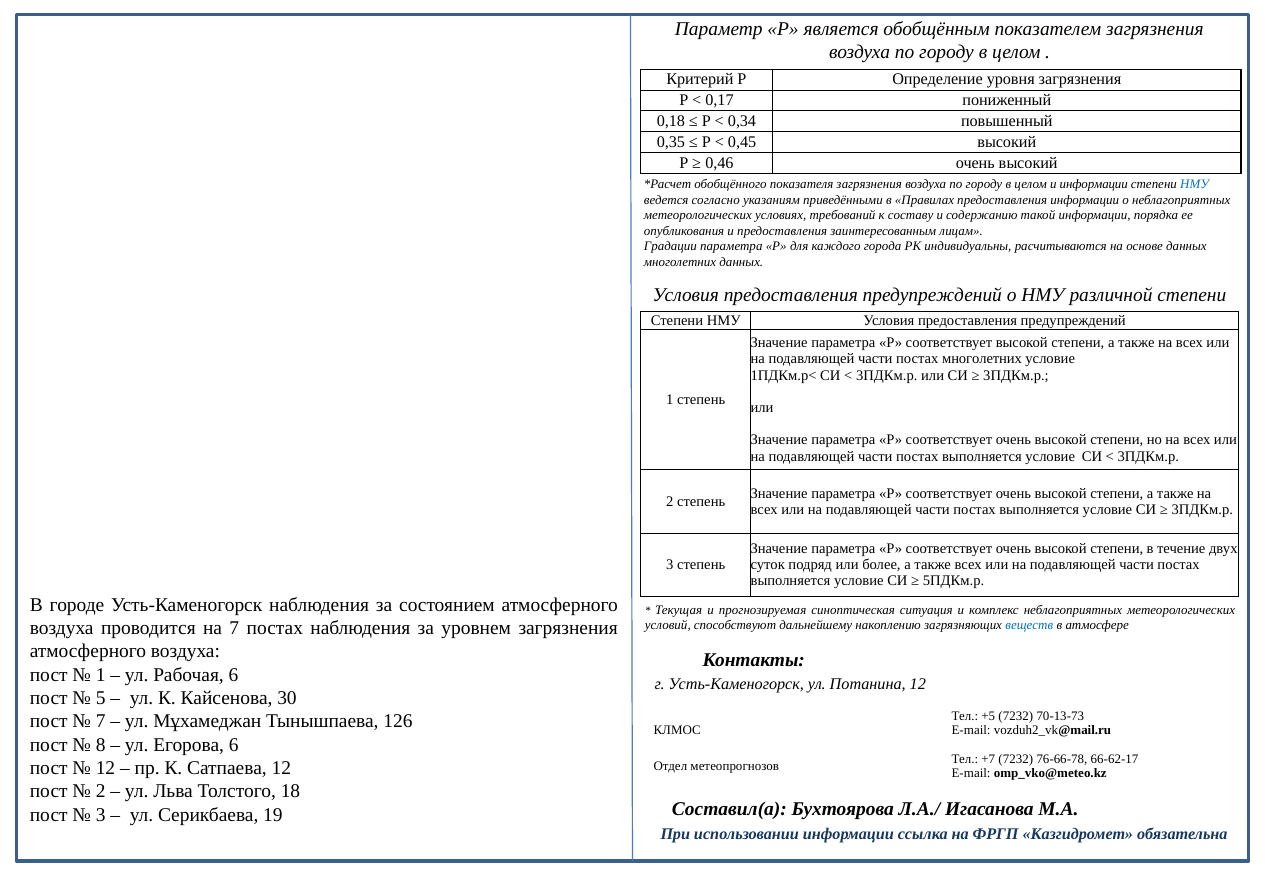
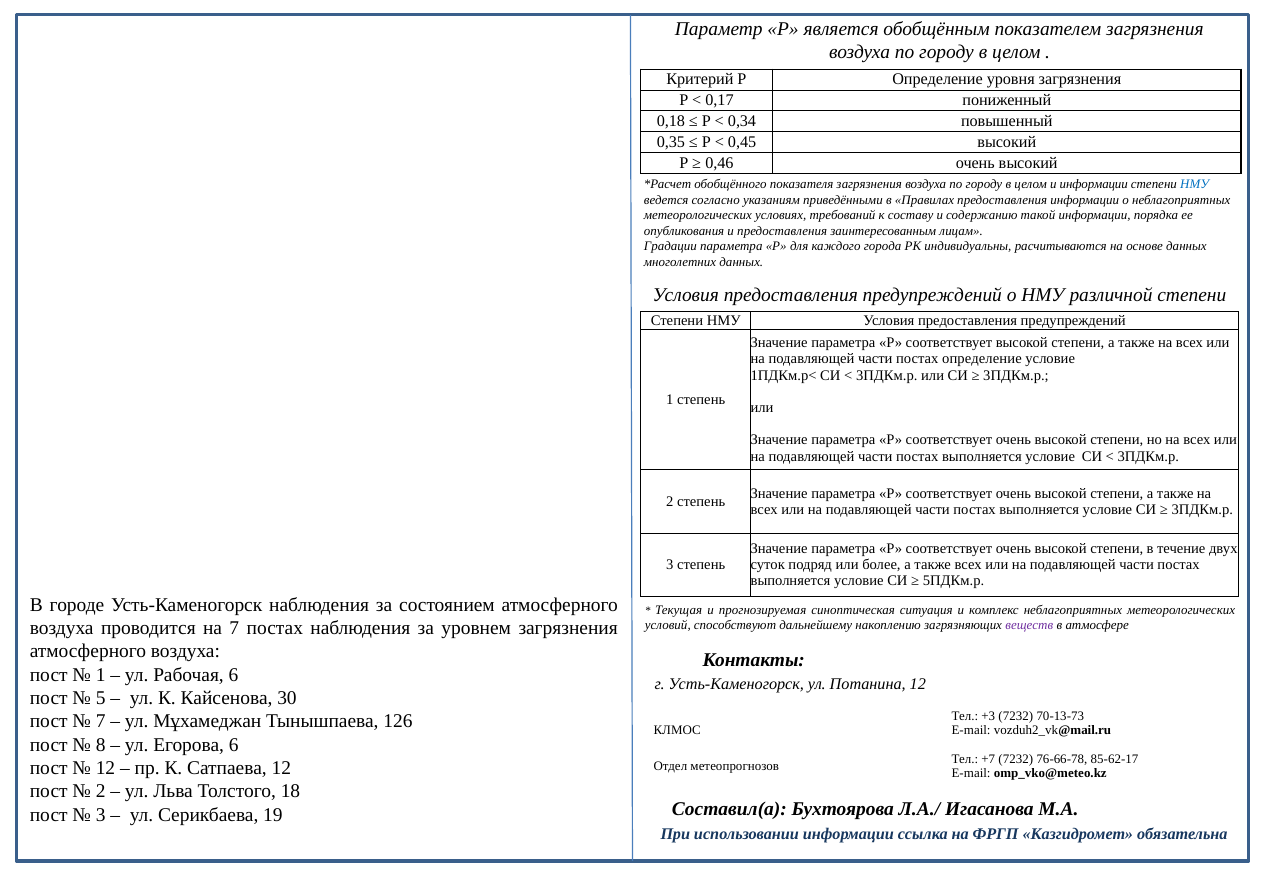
постах многолетних: многолетних -> определение (982, 359)
веществ colour: blue -> purple (1029, 625)
+5: +5 -> +3 (988, 716)
66-62-17: 66-62-17 -> 85-62-17 (1115, 759)
